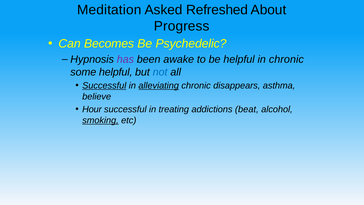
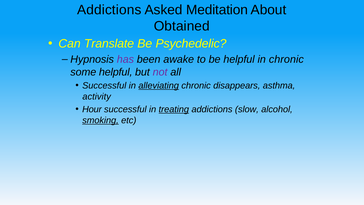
Meditation: Meditation -> Addictions (109, 10)
Refreshed: Refreshed -> Meditation (217, 10)
Progress: Progress -> Obtained (182, 26)
Becomes: Becomes -> Translate (109, 44)
not colour: blue -> purple (160, 72)
Successful underline: present -> none (104, 86)
believe: believe -> activity (97, 96)
treating underline: none -> present (174, 109)
beat: beat -> slow (247, 109)
